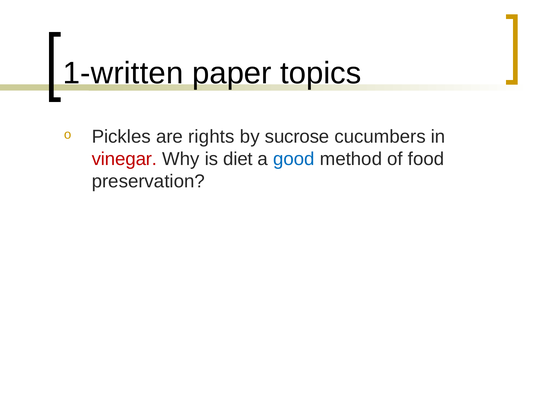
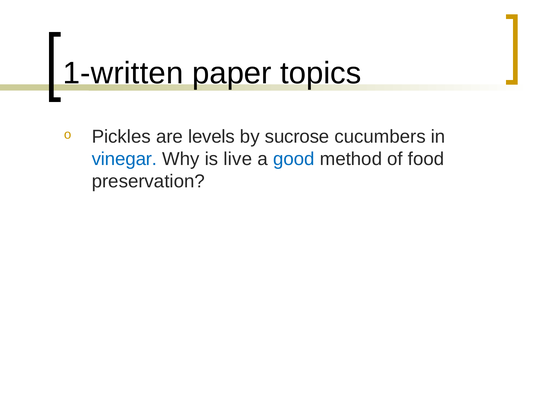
rights: rights -> levels (212, 137)
vinegar colour: red -> blue (124, 159)
diet: diet -> live (238, 159)
